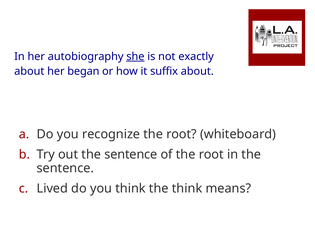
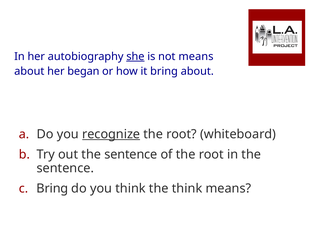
not exactly: exactly -> means (196, 56)
it suffix: suffix -> bring (164, 71)
recognize underline: none -> present (111, 134)
Lived: Lived -> Bring (52, 189)
